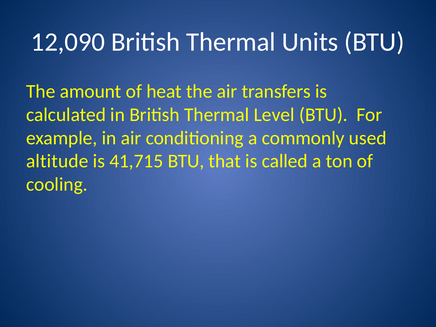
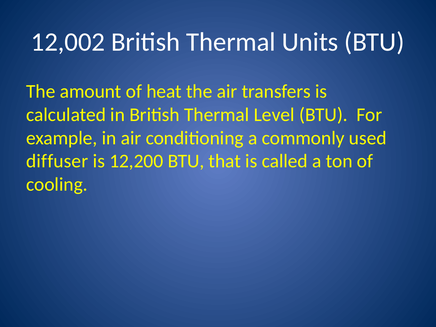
12,090: 12,090 -> 12,002 (68, 42)
altitude: altitude -> diffuser (57, 161)
41,715: 41,715 -> 12,200 (136, 161)
